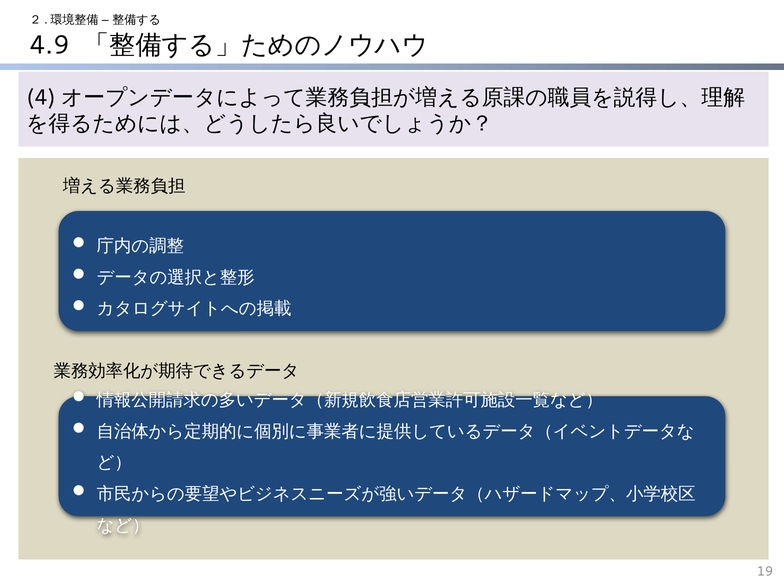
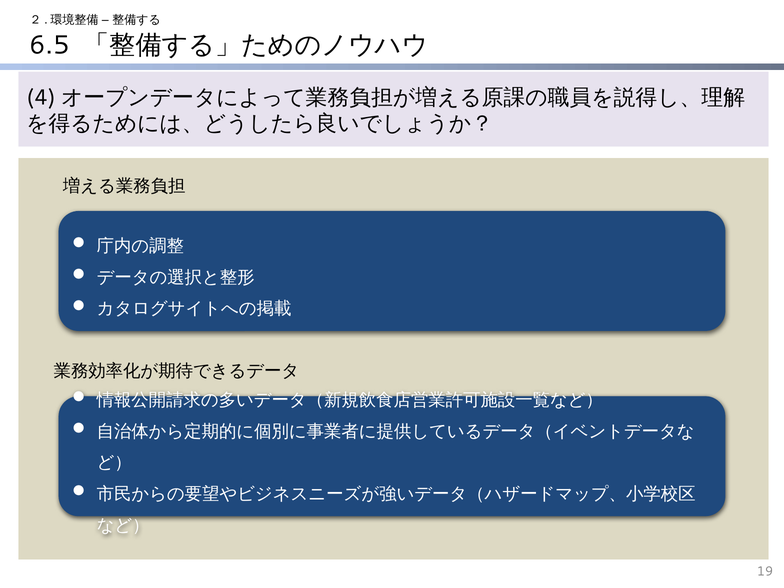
4.9: 4.9 -> 6.5 (50, 45)
